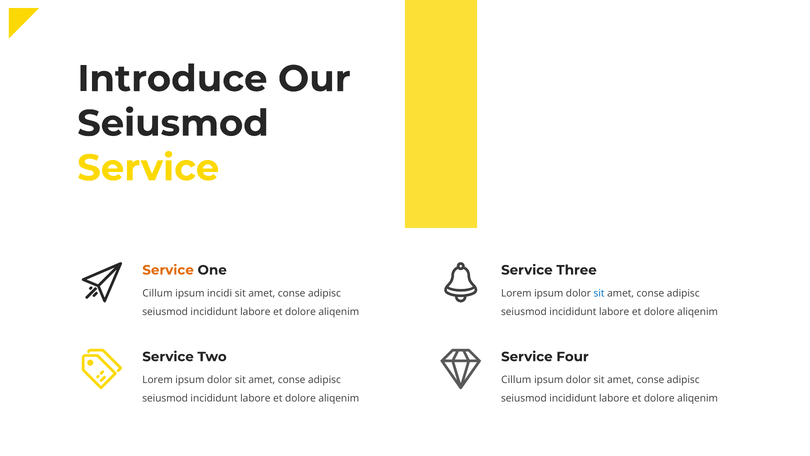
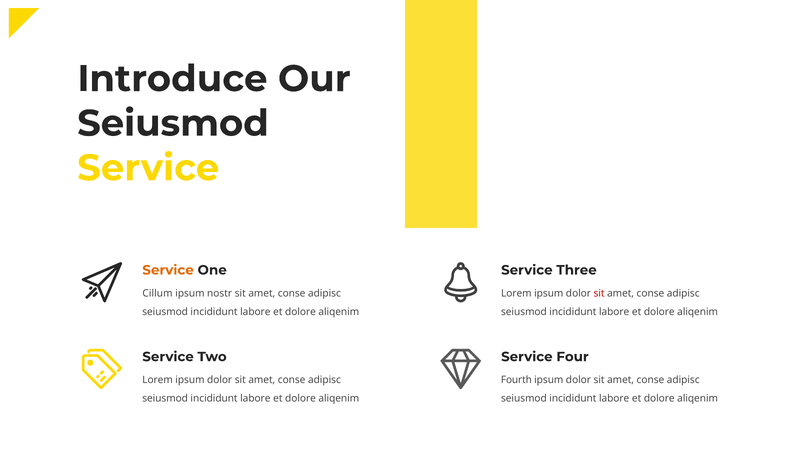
incidi: incidi -> nostr (220, 293)
sit colour: blue -> red (599, 293)
Cillum: Cillum -> Fourth (516, 380)
